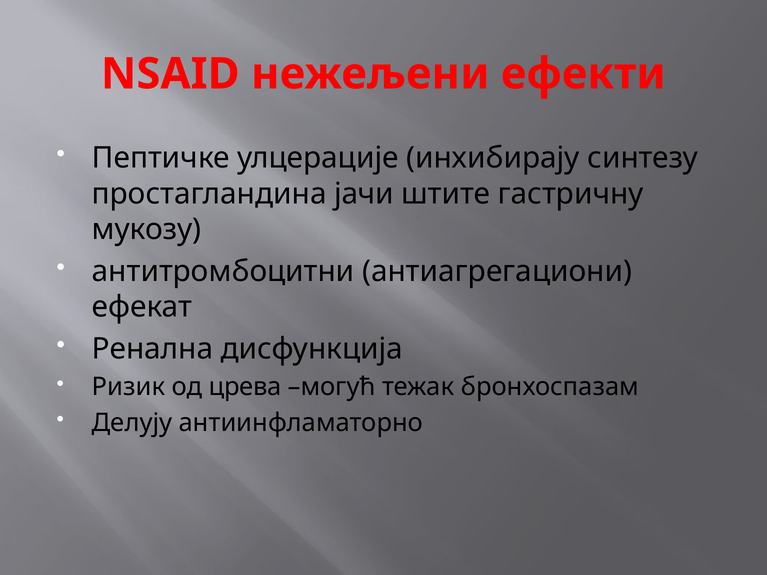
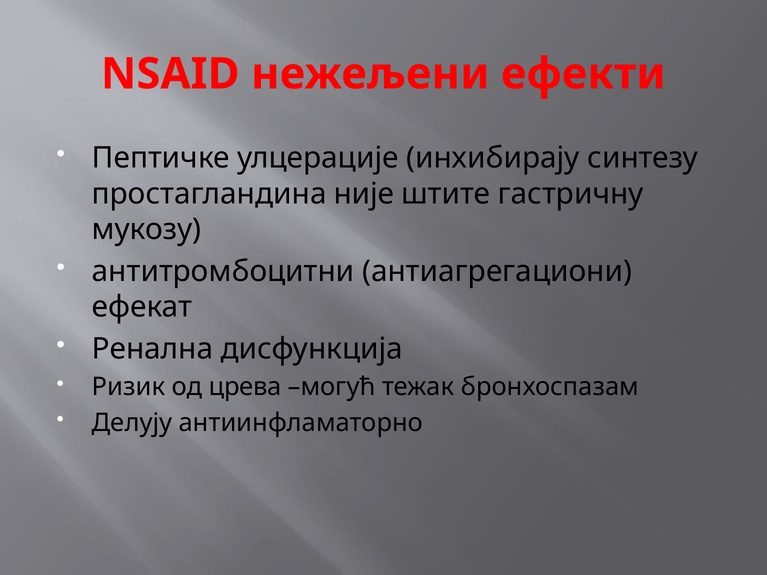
јачи: јачи -> није (364, 194)
